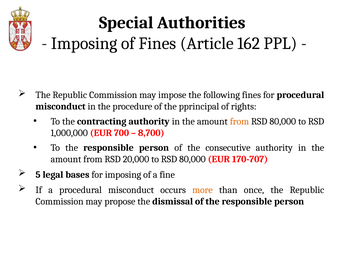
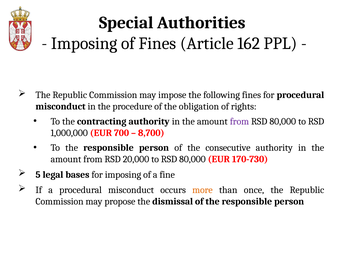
pprincipal: pprincipal -> obligation (199, 106)
from colour: orange -> purple (239, 121)
170-707: 170-707 -> 170-730 (250, 159)
